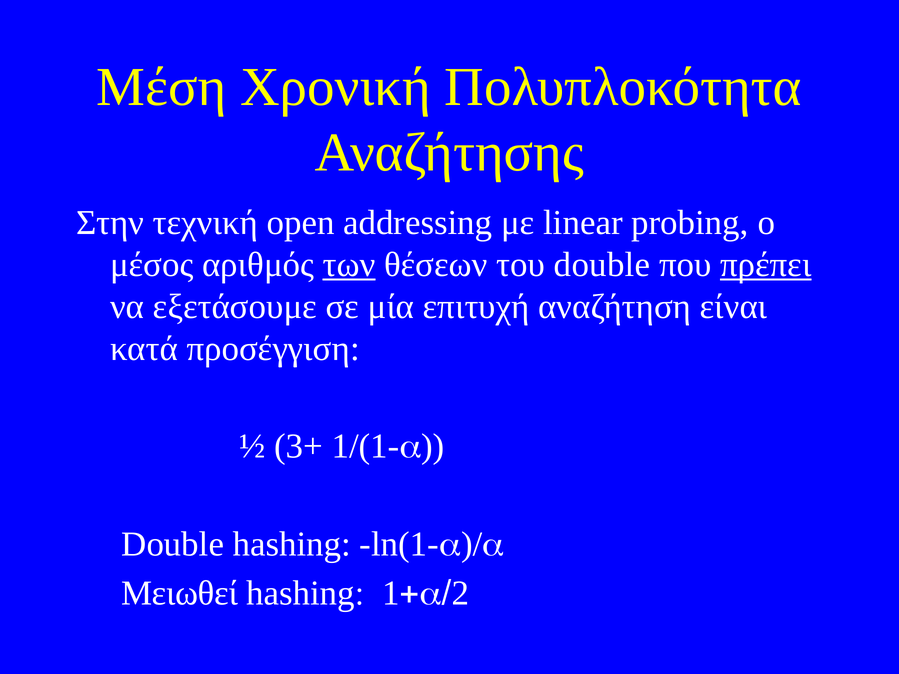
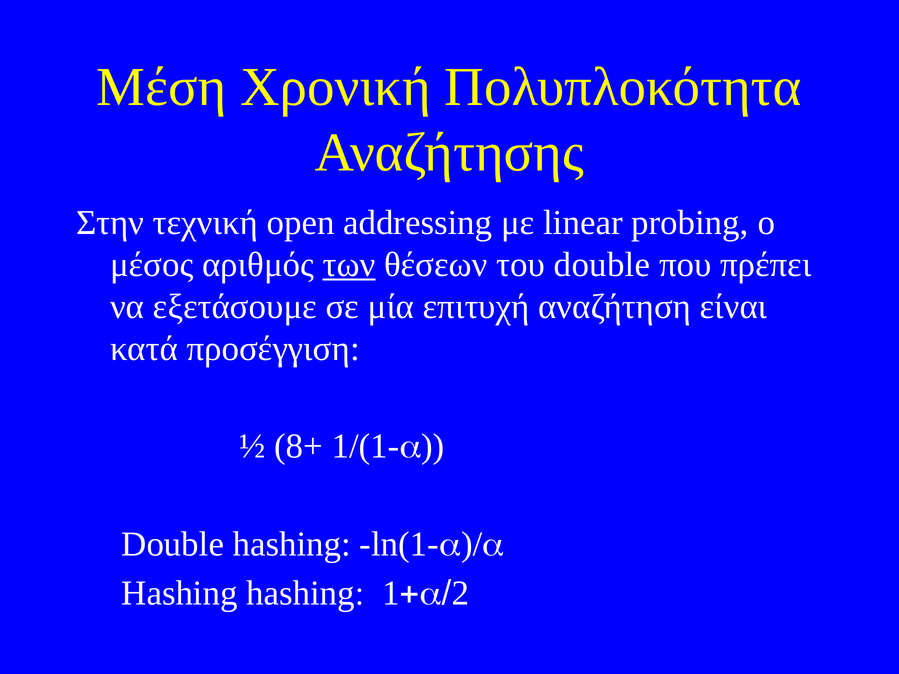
πρέπει underline: present -> none (766, 265)
3+: 3+ -> 8+ (299, 447)
Μειωθεί: Μειωθεί -> Hashing (179, 594)
